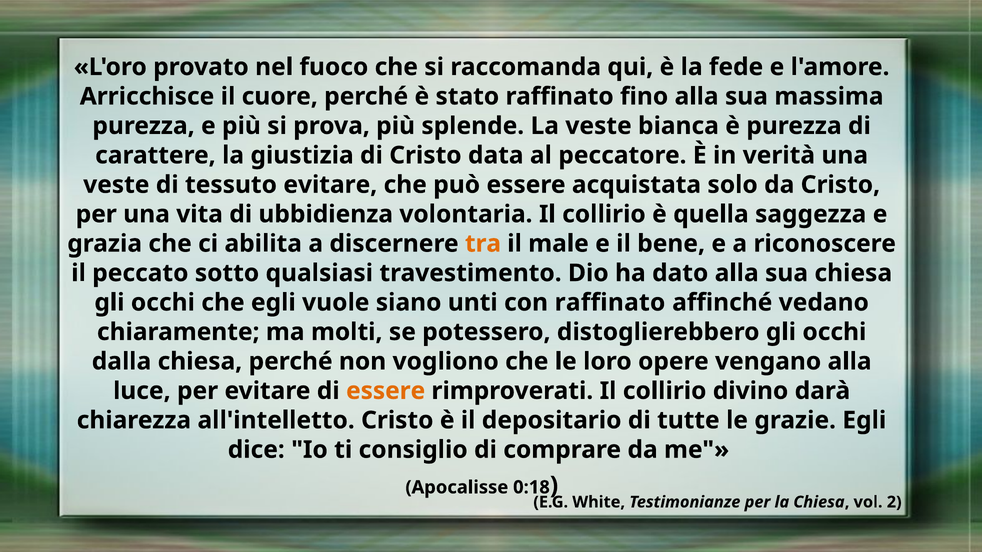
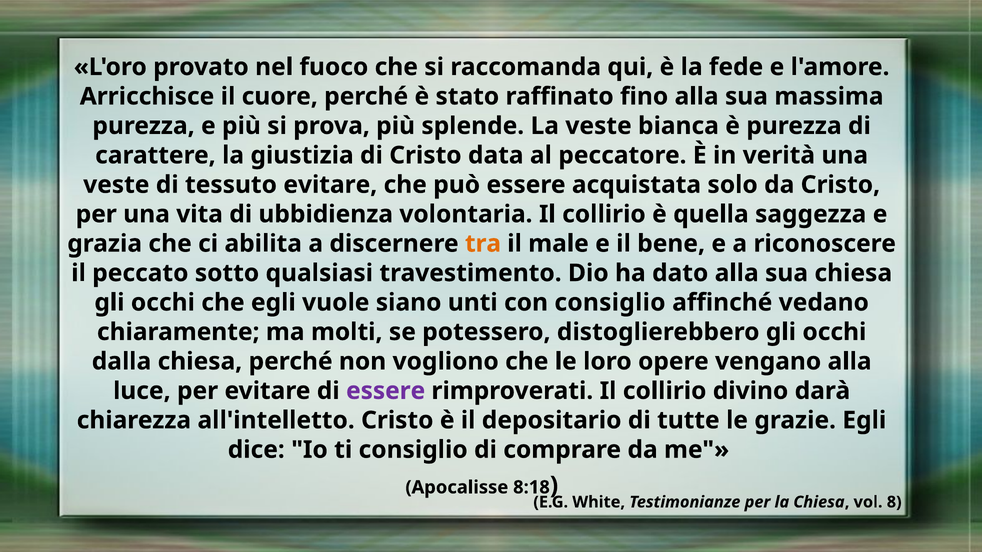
con raffinato: raffinato -> consiglio (610, 303)
essere colour: orange -> purple (386, 391)
0:18: 0:18 -> 8:18 (531, 488)
2: 2 -> 8 (894, 502)
